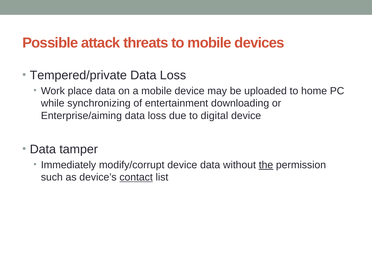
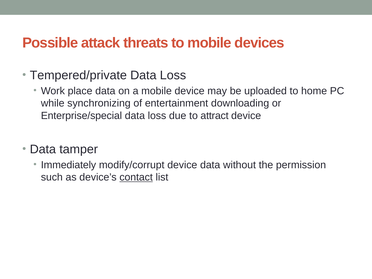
Enterprise/aiming: Enterprise/aiming -> Enterprise/special (81, 116)
digital: digital -> attract (215, 116)
the underline: present -> none (266, 165)
